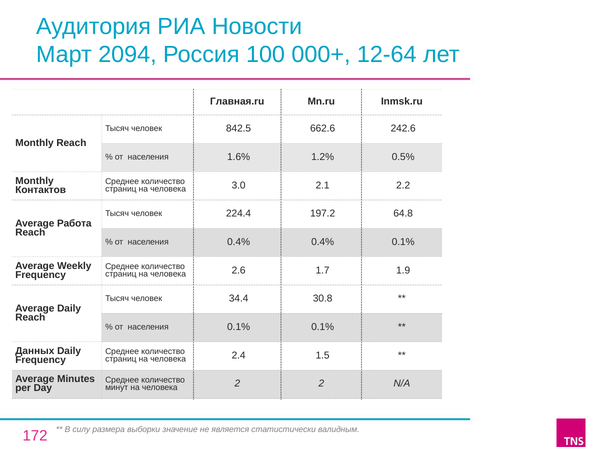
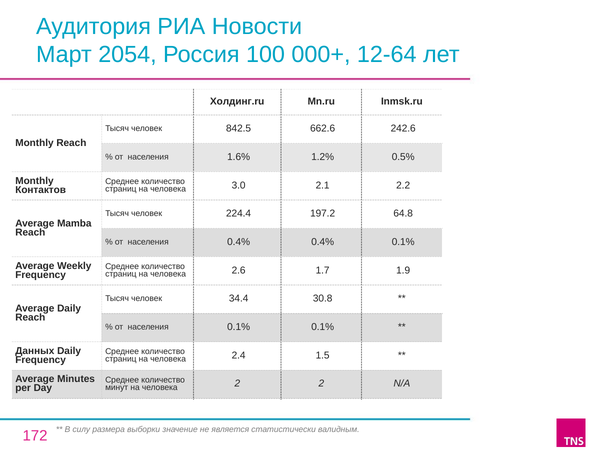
2094: 2094 -> 2054 (127, 55)
Главная.ru: Главная.ru -> Холдинг.ru (237, 102)
Работа: Работа -> Mamba (74, 224)
